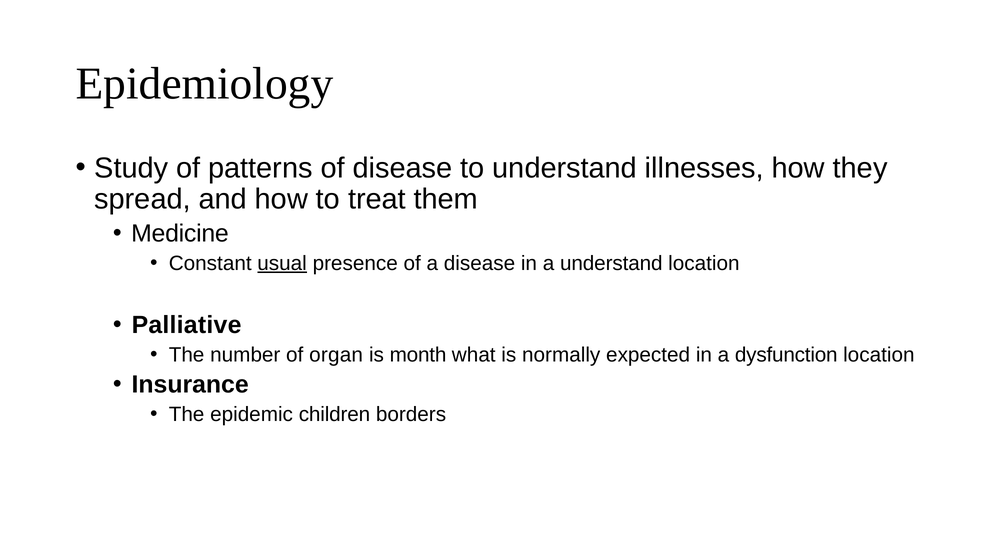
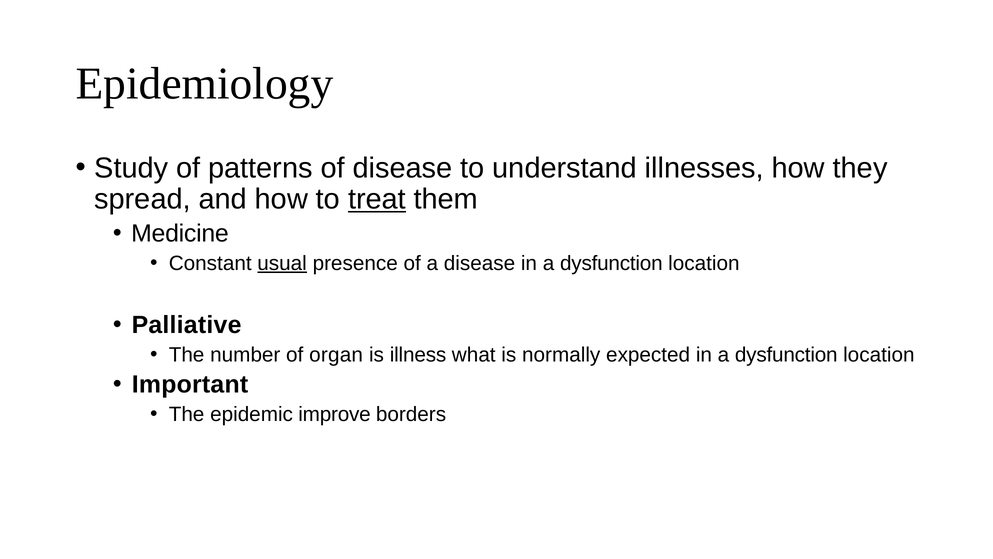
treat underline: none -> present (377, 199)
disease in a understand: understand -> dysfunction (611, 263)
month: month -> illness (418, 355)
Insurance: Insurance -> Important (190, 384)
children: children -> improve (335, 414)
